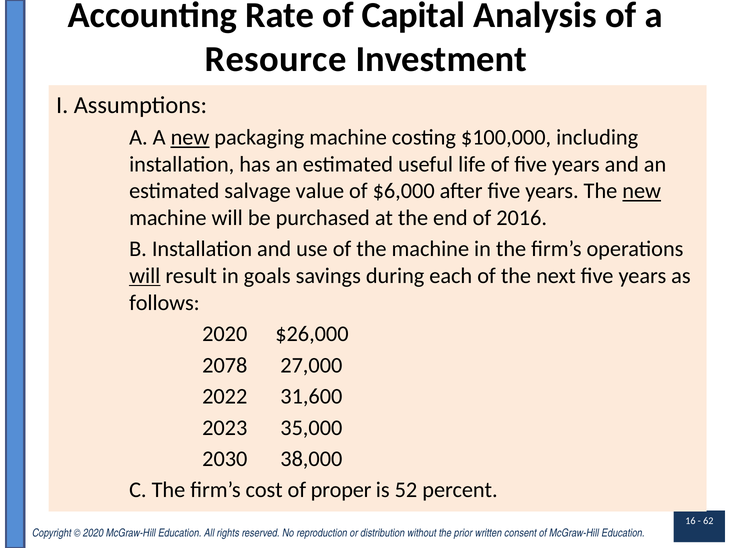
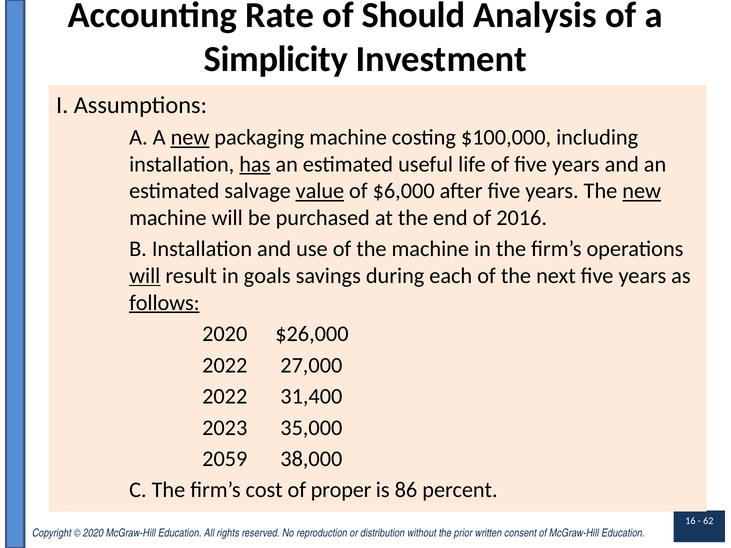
Capital: Capital -> Should (413, 15)
Resource: Resource -> Simplicity (276, 59)
has underline: none -> present (255, 164)
value underline: none -> present (320, 191)
follows underline: none -> present (164, 303)
2078: 2078 -> 2022 (225, 365)
31,600: 31,600 -> 31,400 (311, 397)
2030: 2030 -> 2059 (225, 459)
52: 52 -> 86 (406, 490)
